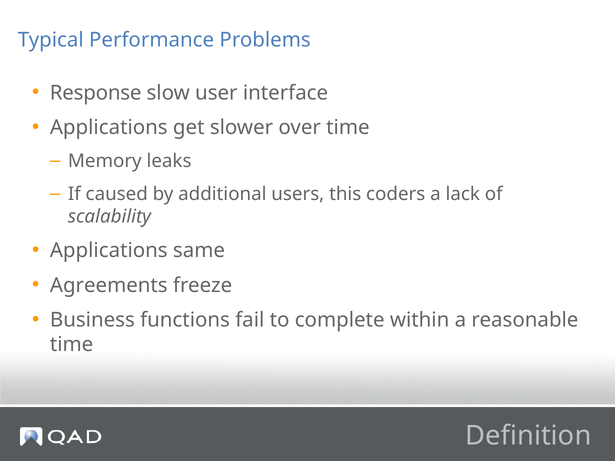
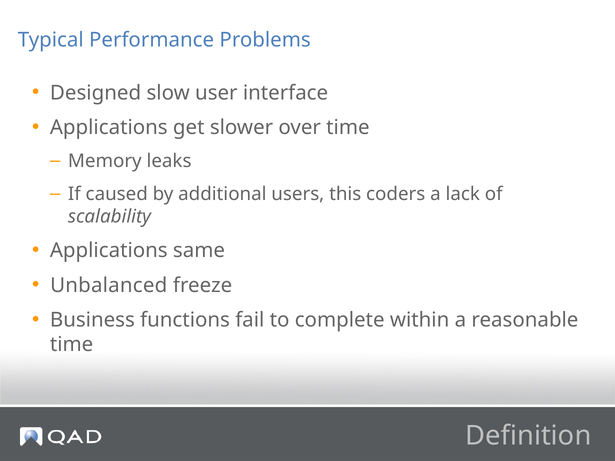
Response: Response -> Designed (96, 93)
Agreements: Agreements -> Unbalanced (109, 285)
